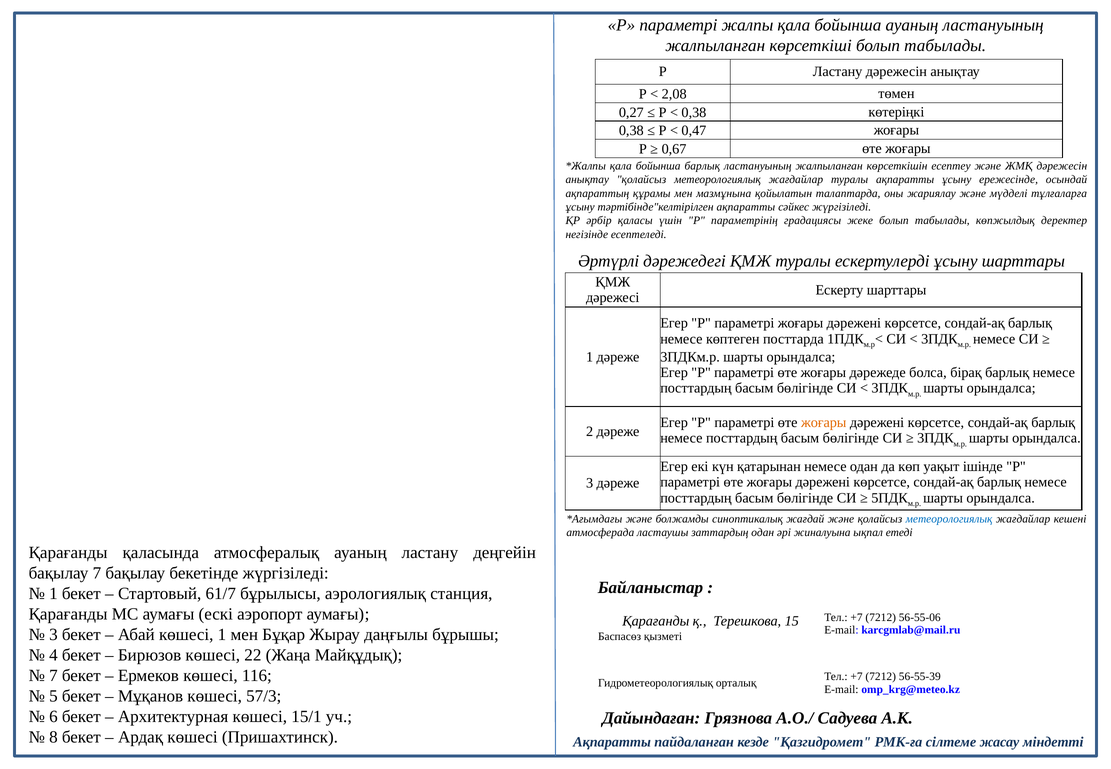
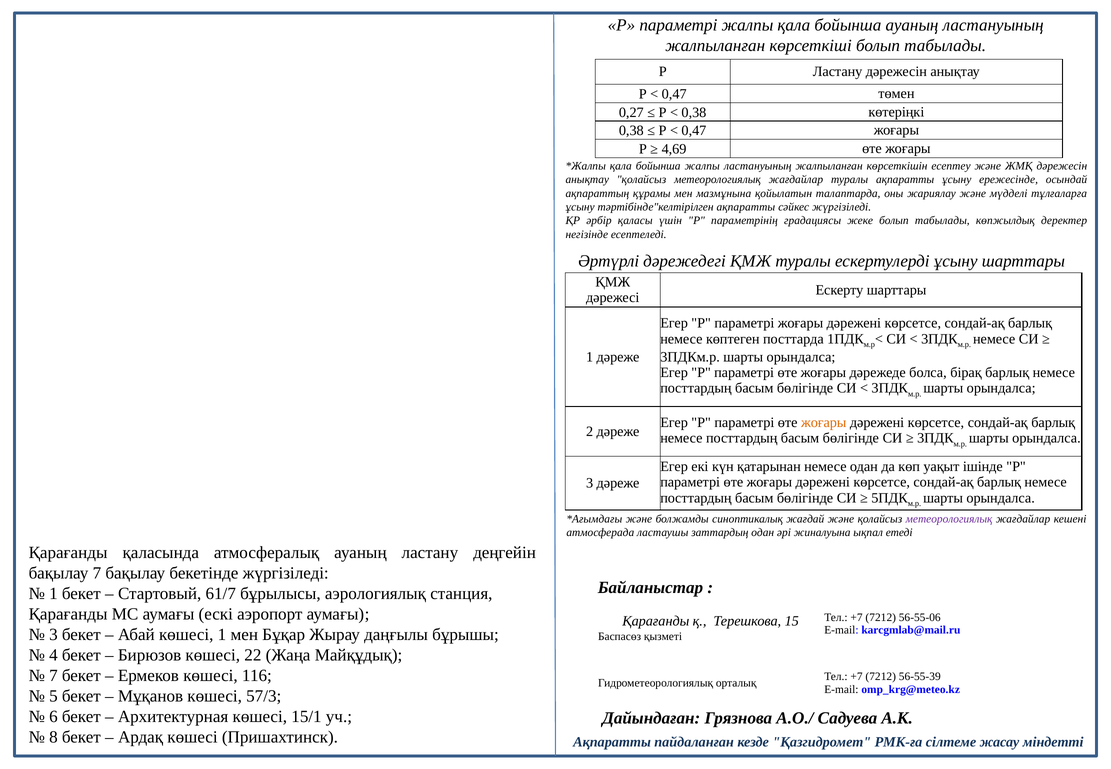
2,08: 2,08 -> 0,47 (674, 94)
0,67: 0,67 -> 4,69 (674, 149)
бойынша барлық: барлық -> жалпы (702, 166)
метеорологиялық colour: blue -> purple (949, 519)
